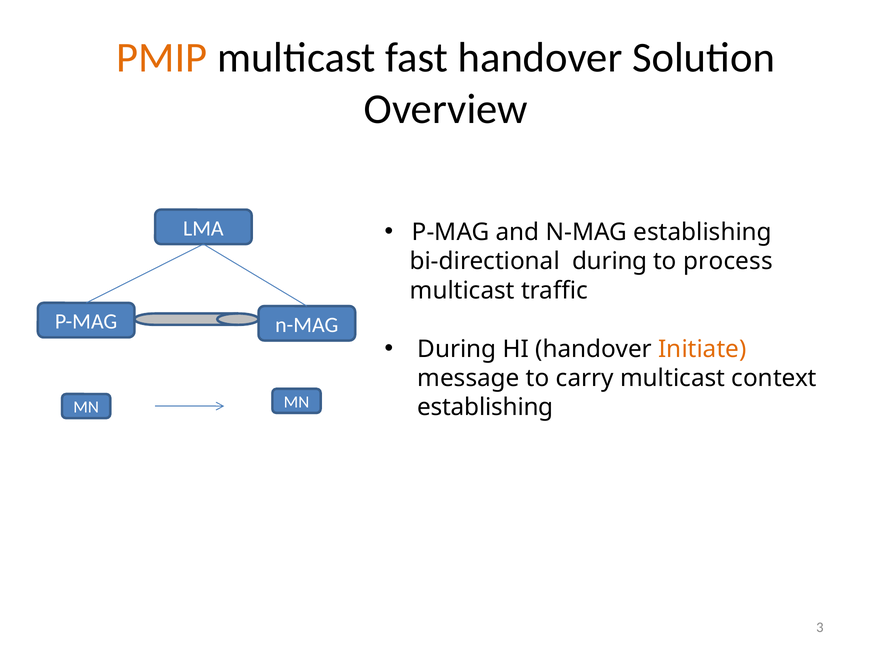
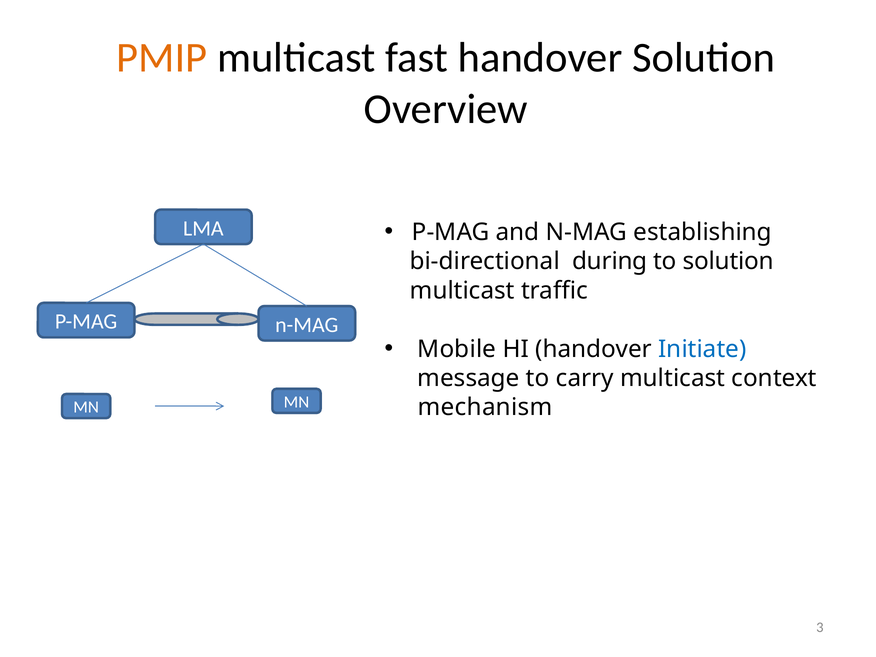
to process: process -> solution (728, 261)
During: During -> Mobile (457, 349)
Initiate colour: orange -> blue (702, 349)
establishing: establishing -> mechanism (485, 407)
